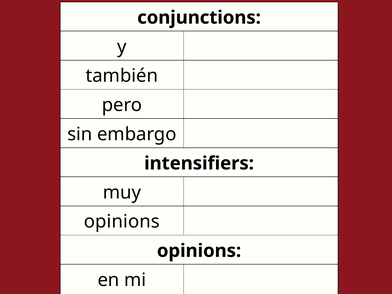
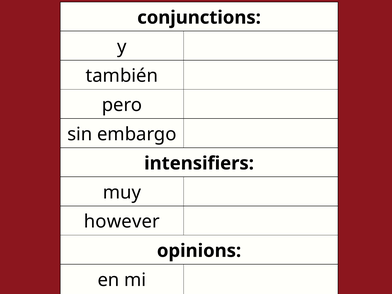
opinions: opinions -> however (122, 222)
